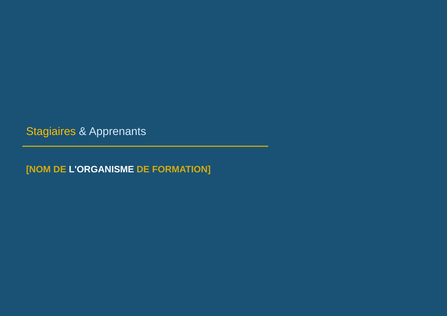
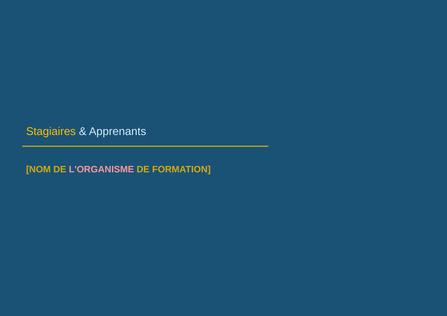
L'ORGANISME colour: white -> pink (101, 169)
